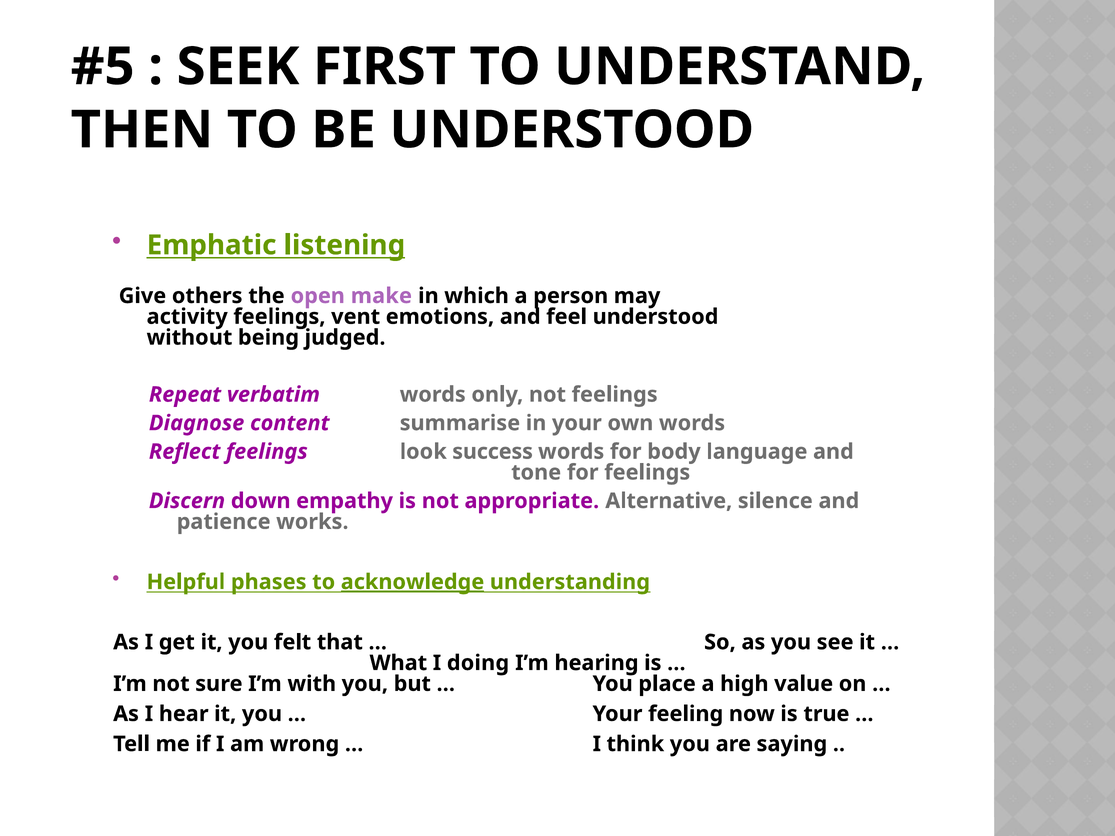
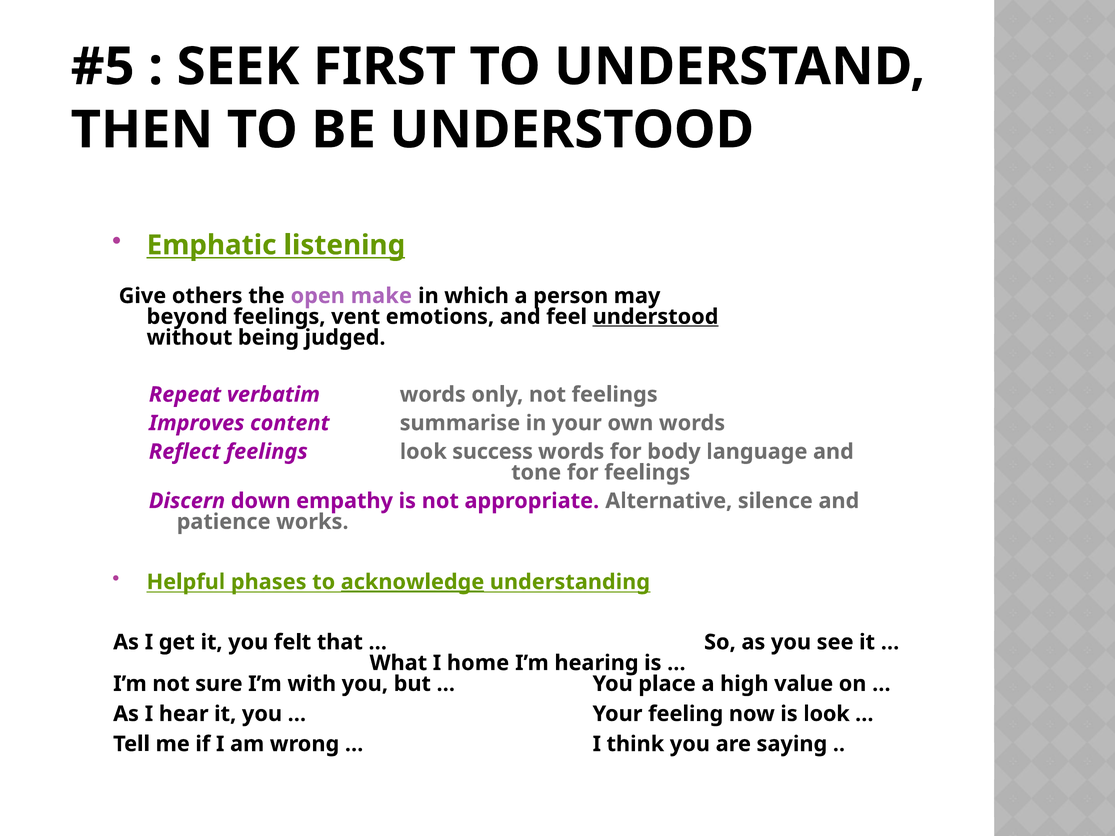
activity: activity -> beyond (187, 317)
understood underline: none -> present (656, 317)
Diagnose: Diagnose -> Improves (197, 423)
doing: doing -> home (478, 663)
is true: true -> look (827, 714)
